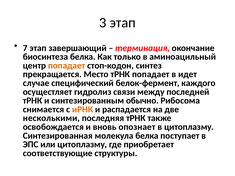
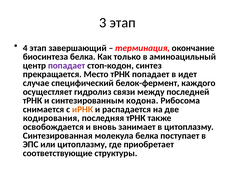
7: 7 -> 4 (25, 48)
попадает colour: orange -> purple (67, 66)
обычно: обычно -> кодона (142, 101)
несколькими: несколькими -> кодирования (51, 118)
опознает: опознает -> занимает (137, 127)
